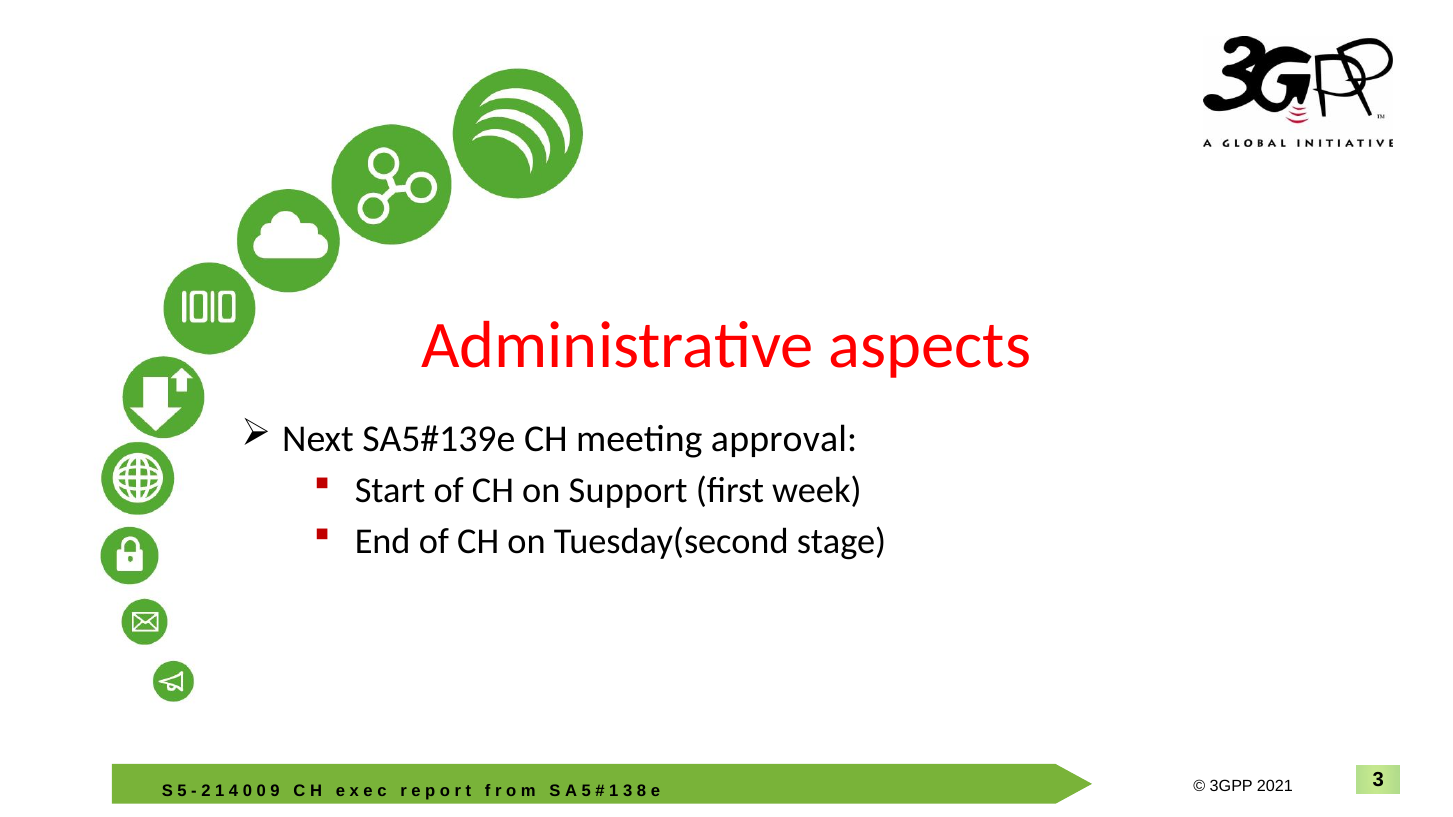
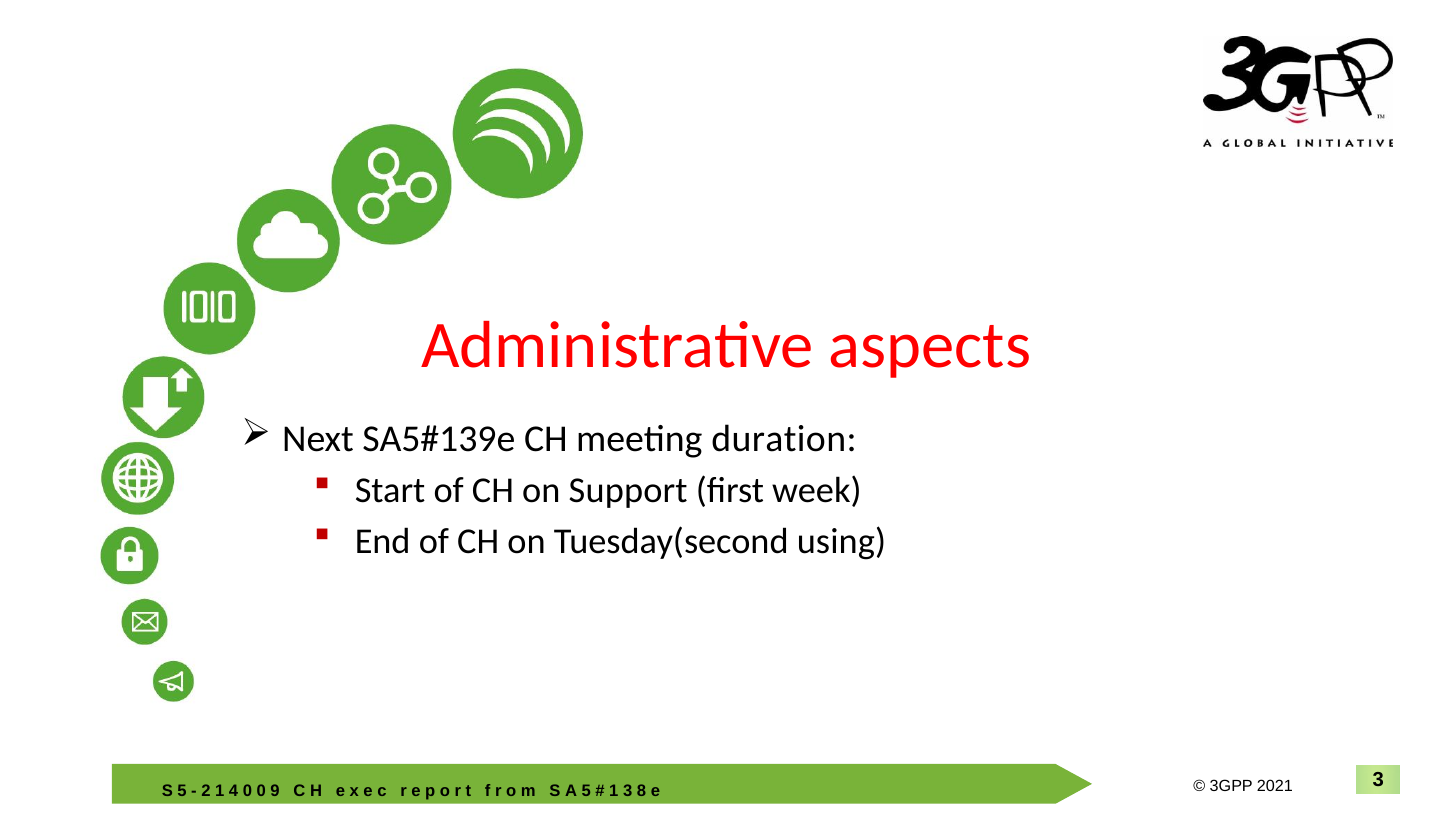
approval: approval -> duration (784, 439)
stage: stage -> using (841, 542)
